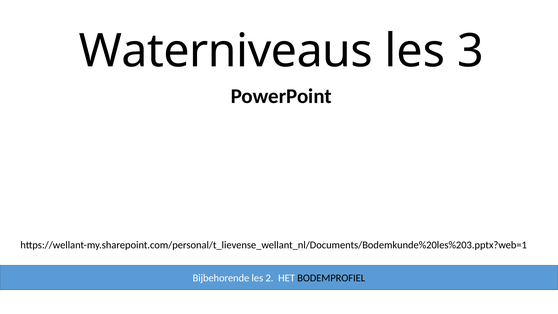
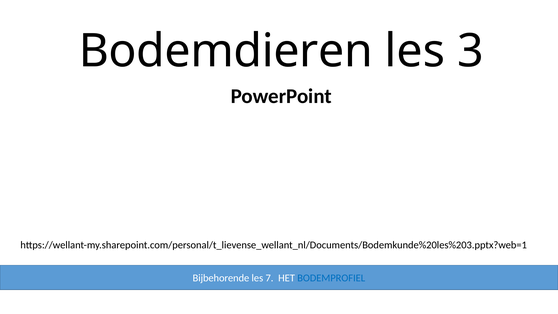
Waterniveaus: Waterniveaus -> Bodemdieren (226, 51)
2: 2 -> 7 (269, 278)
BODEMPROFIEL colour: black -> blue (331, 278)
